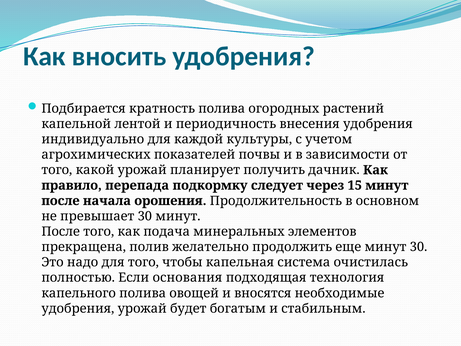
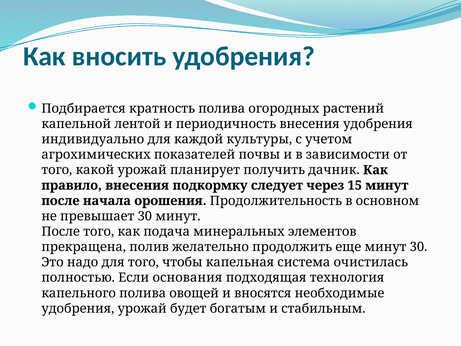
правило перепада: перепада -> внесения (137, 185)
